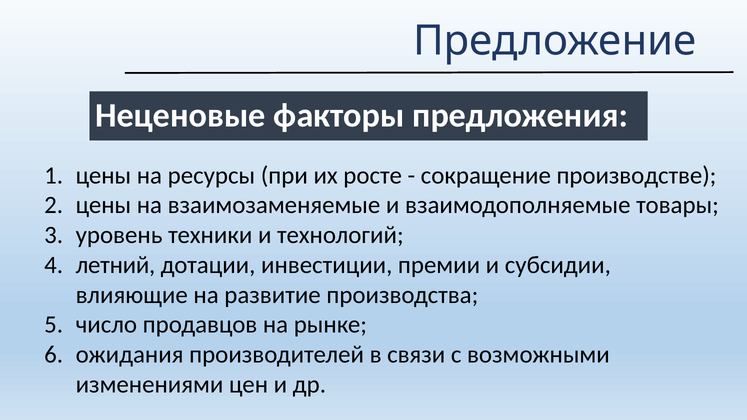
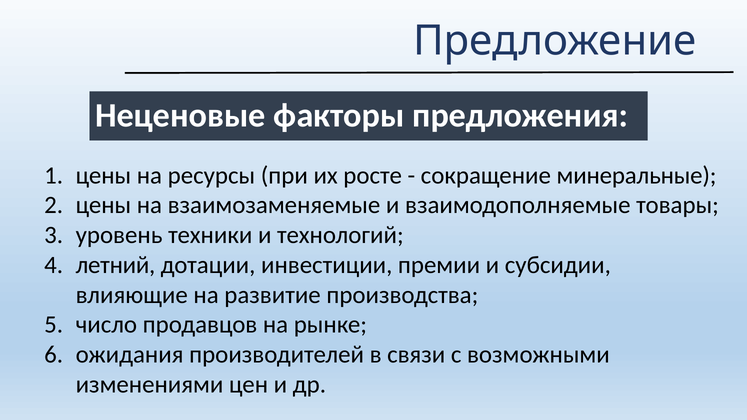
производстве: производстве -> минеральные (637, 175)
